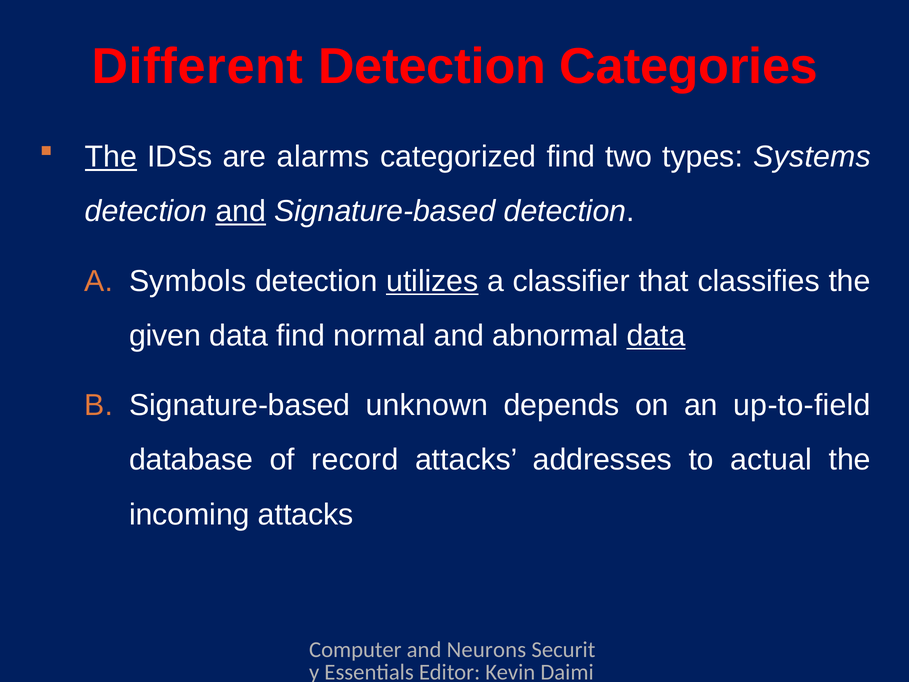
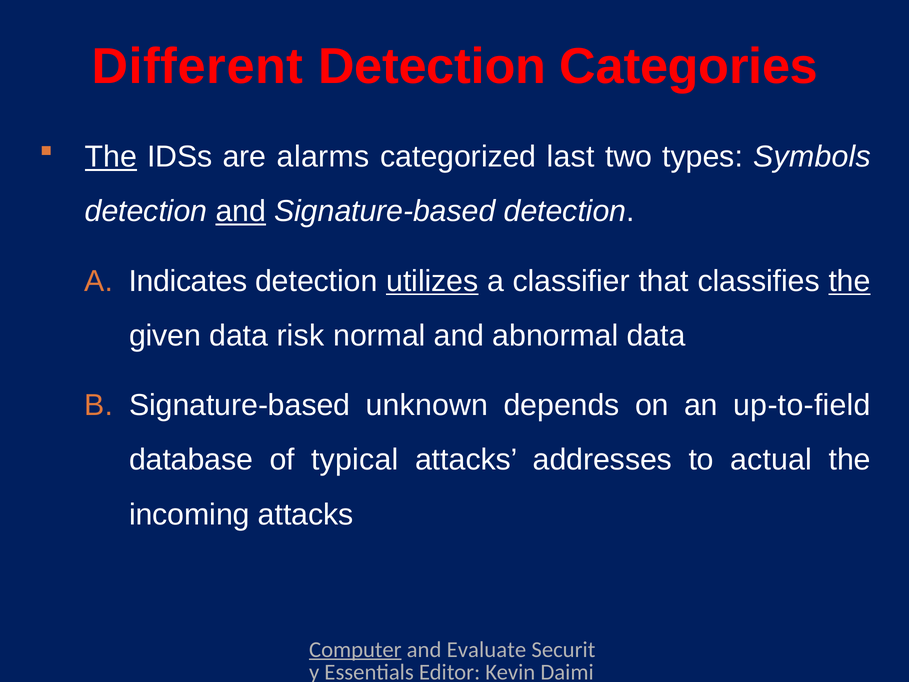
categorized find: find -> last (571, 157)
Systems: Systems -> Symbols (812, 157)
Symbols: Symbols -> Indicates (188, 281)
the underline: none -> present (850, 281)
data find: find -> risk (301, 336)
data underline: present -> none (656, 336)
record: record -> typical (355, 460)
Computer underline: none -> present (355, 649)
Neurons: Neurons -> Evaluate (486, 649)
